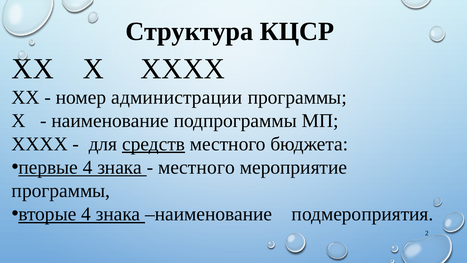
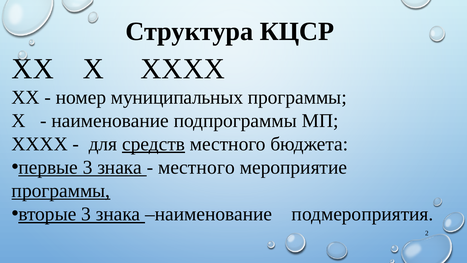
администрации: администрации -> муниципальных (177, 97)
первые 4: 4 -> 3 (88, 167)
программы underline: none -> present (61, 191)
вторые 4: 4 -> 3 (86, 214)
